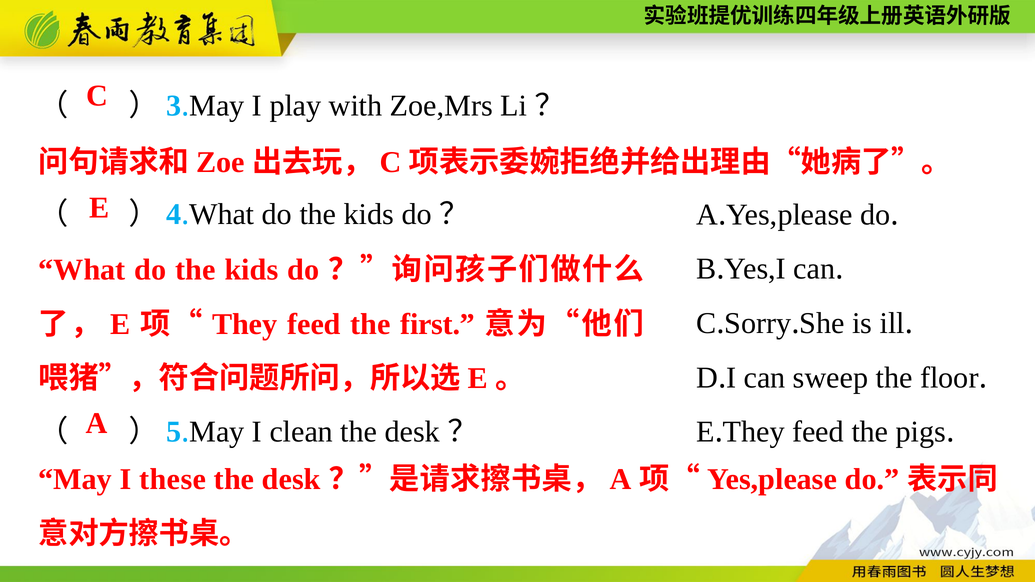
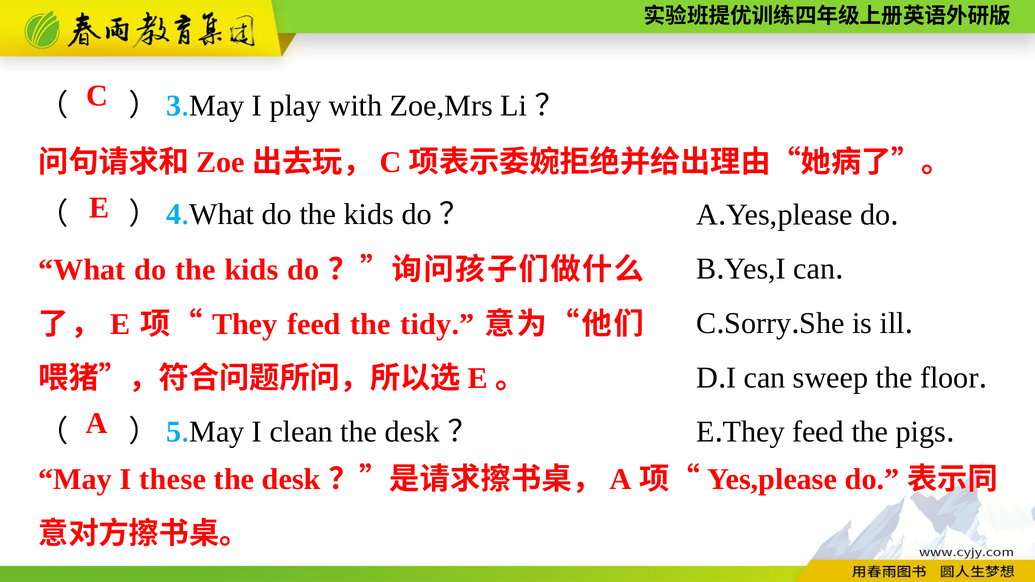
first: first -> tidy (437, 324)
